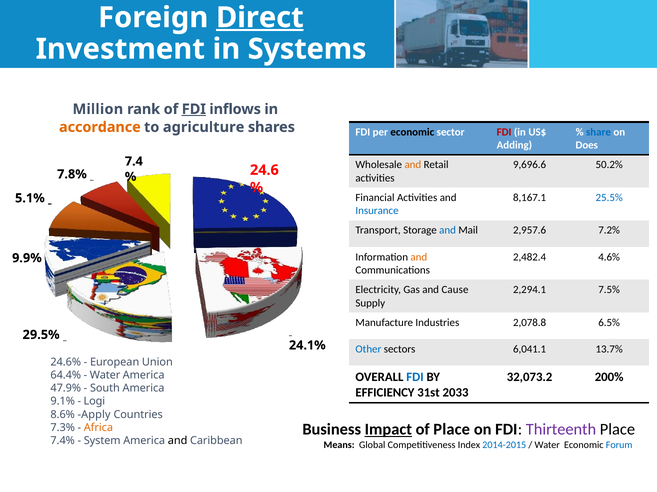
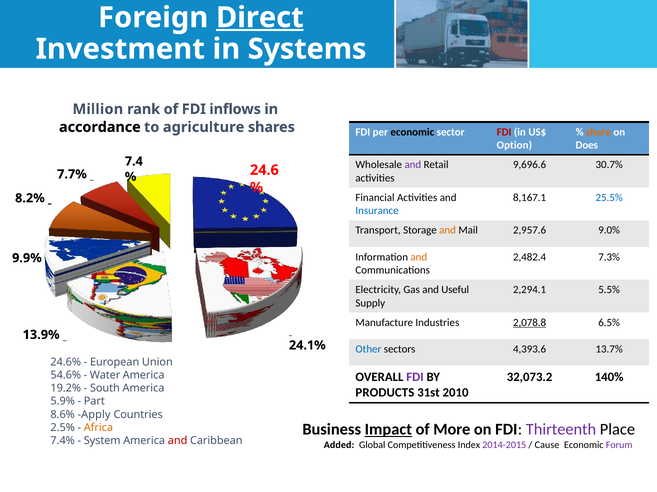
FDI underline: present -> none (194, 109)
accordance colour: orange -> black (100, 127)
share colour: blue -> orange (598, 132)
Adding: Adding -> Option (514, 146)
and colour: orange -> purple (413, 165)
50.2%: 50.2% -> 30.7% (609, 165)
7.8%: 7.8% -> 7.7% (72, 174)
5.1%: 5.1% -> 8.2% (30, 198)
and colour: blue -> orange (448, 231)
7.2%: 7.2% -> 9.0% (609, 231)
4.6%: 4.6% -> 7.3% (609, 257)
Cause: Cause -> Useful (455, 290)
7.5%: 7.5% -> 5.5% (609, 290)
2,078.8 underline: none -> present (530, 323)
29.5%: 29.5% -> 13.9% (41, 335)
6,041.1: 6,041.1 -> 4,393.6 (530, 350)
FDI colour: blue -> purple (415, 377)
200%: 200% -> 140% (609, 377)
64.4%: 64.4% -> 54.6% (66, 376)
47.9%: 47.9% -> 19.2% (66, 389)
EFFICIENCY: EFFICIENCY -> PRODUCTS (385, 393)
2033: 2033 -> 2010 (456, 393)
9.1%: 9.1% -> 5.9% (63, 402)
Logi: Logi -> Part (94, 402)
of Place: Place -> More (452, 430)
7.3%: 7.3% -> 2.5% (63, 428)
and colour: black -> red (178, 441)
Means: Means -> Added (339, 445)
2014-2015 colour: blue -> purple (504, 445)
Water: Water -> Cause (547, 445)
Forum colour: blue -> purple (619, 445)
